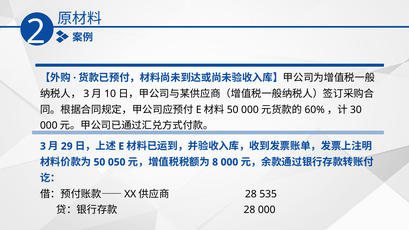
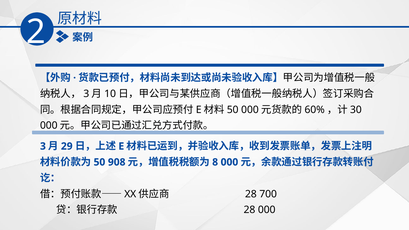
050: 050 -> 908 (117, 162)
535: 535 -> 700 (268, 194)
